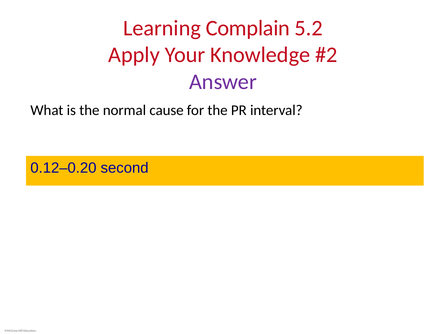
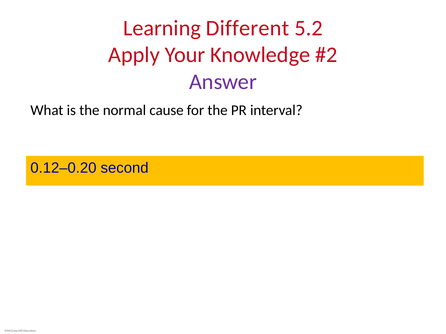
Complain: Complain -> Different (248, 28)
